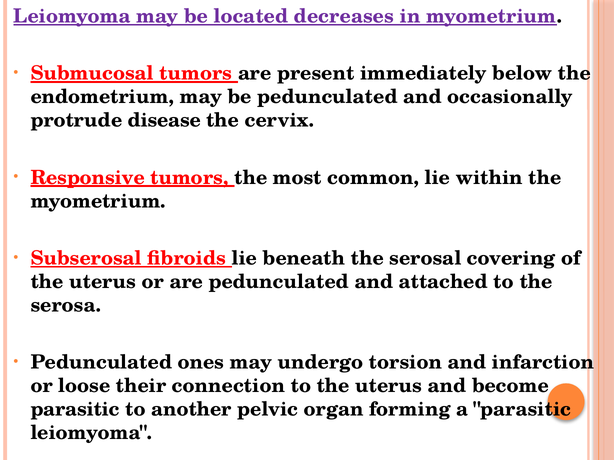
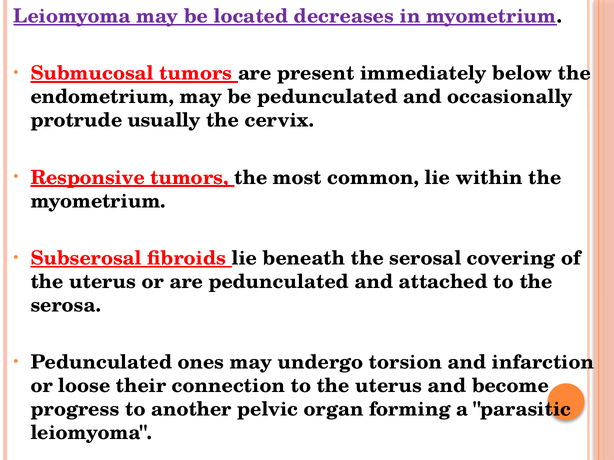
disease: disease -> usually (164, 120)
parasitic: parasitic -> progress (75, 410)
